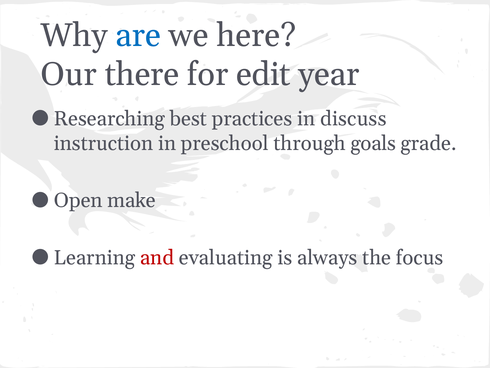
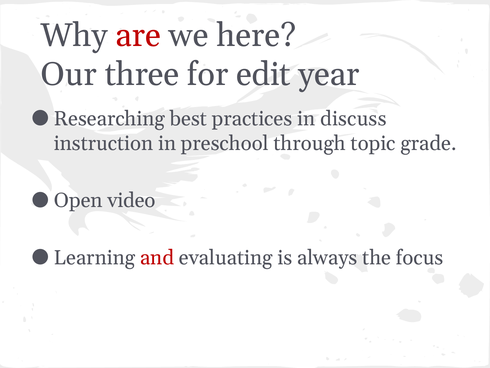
are colour: blue -> red (138, 35)
there: there -> three (142, 74)
goals: goals -> topic (373, 143)
make: make -> video (131, 200)
